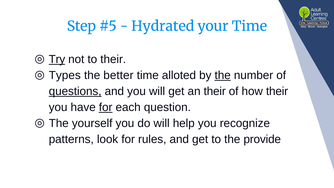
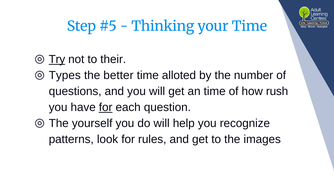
Hydrated: Hydrated -> Thinking (163, 26)
the underline: present -> none (223, 75)
questions underline: present -> none (75, 91)
an their: their -> time (215, 91)
how their: their -> rush (277, 91)
provide: provide -> images (262, 139)
